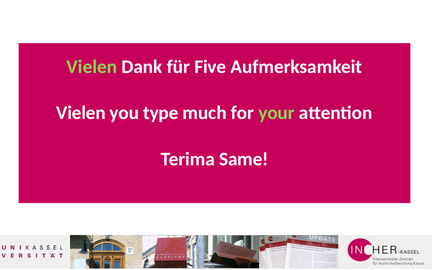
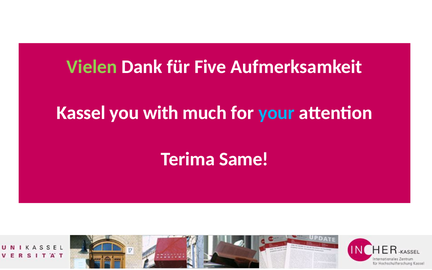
Vielen: Vielen -> Kassel (81, 113)
type: type -> with (161, 113)
your colour: light green -> light blue (277, 113)
